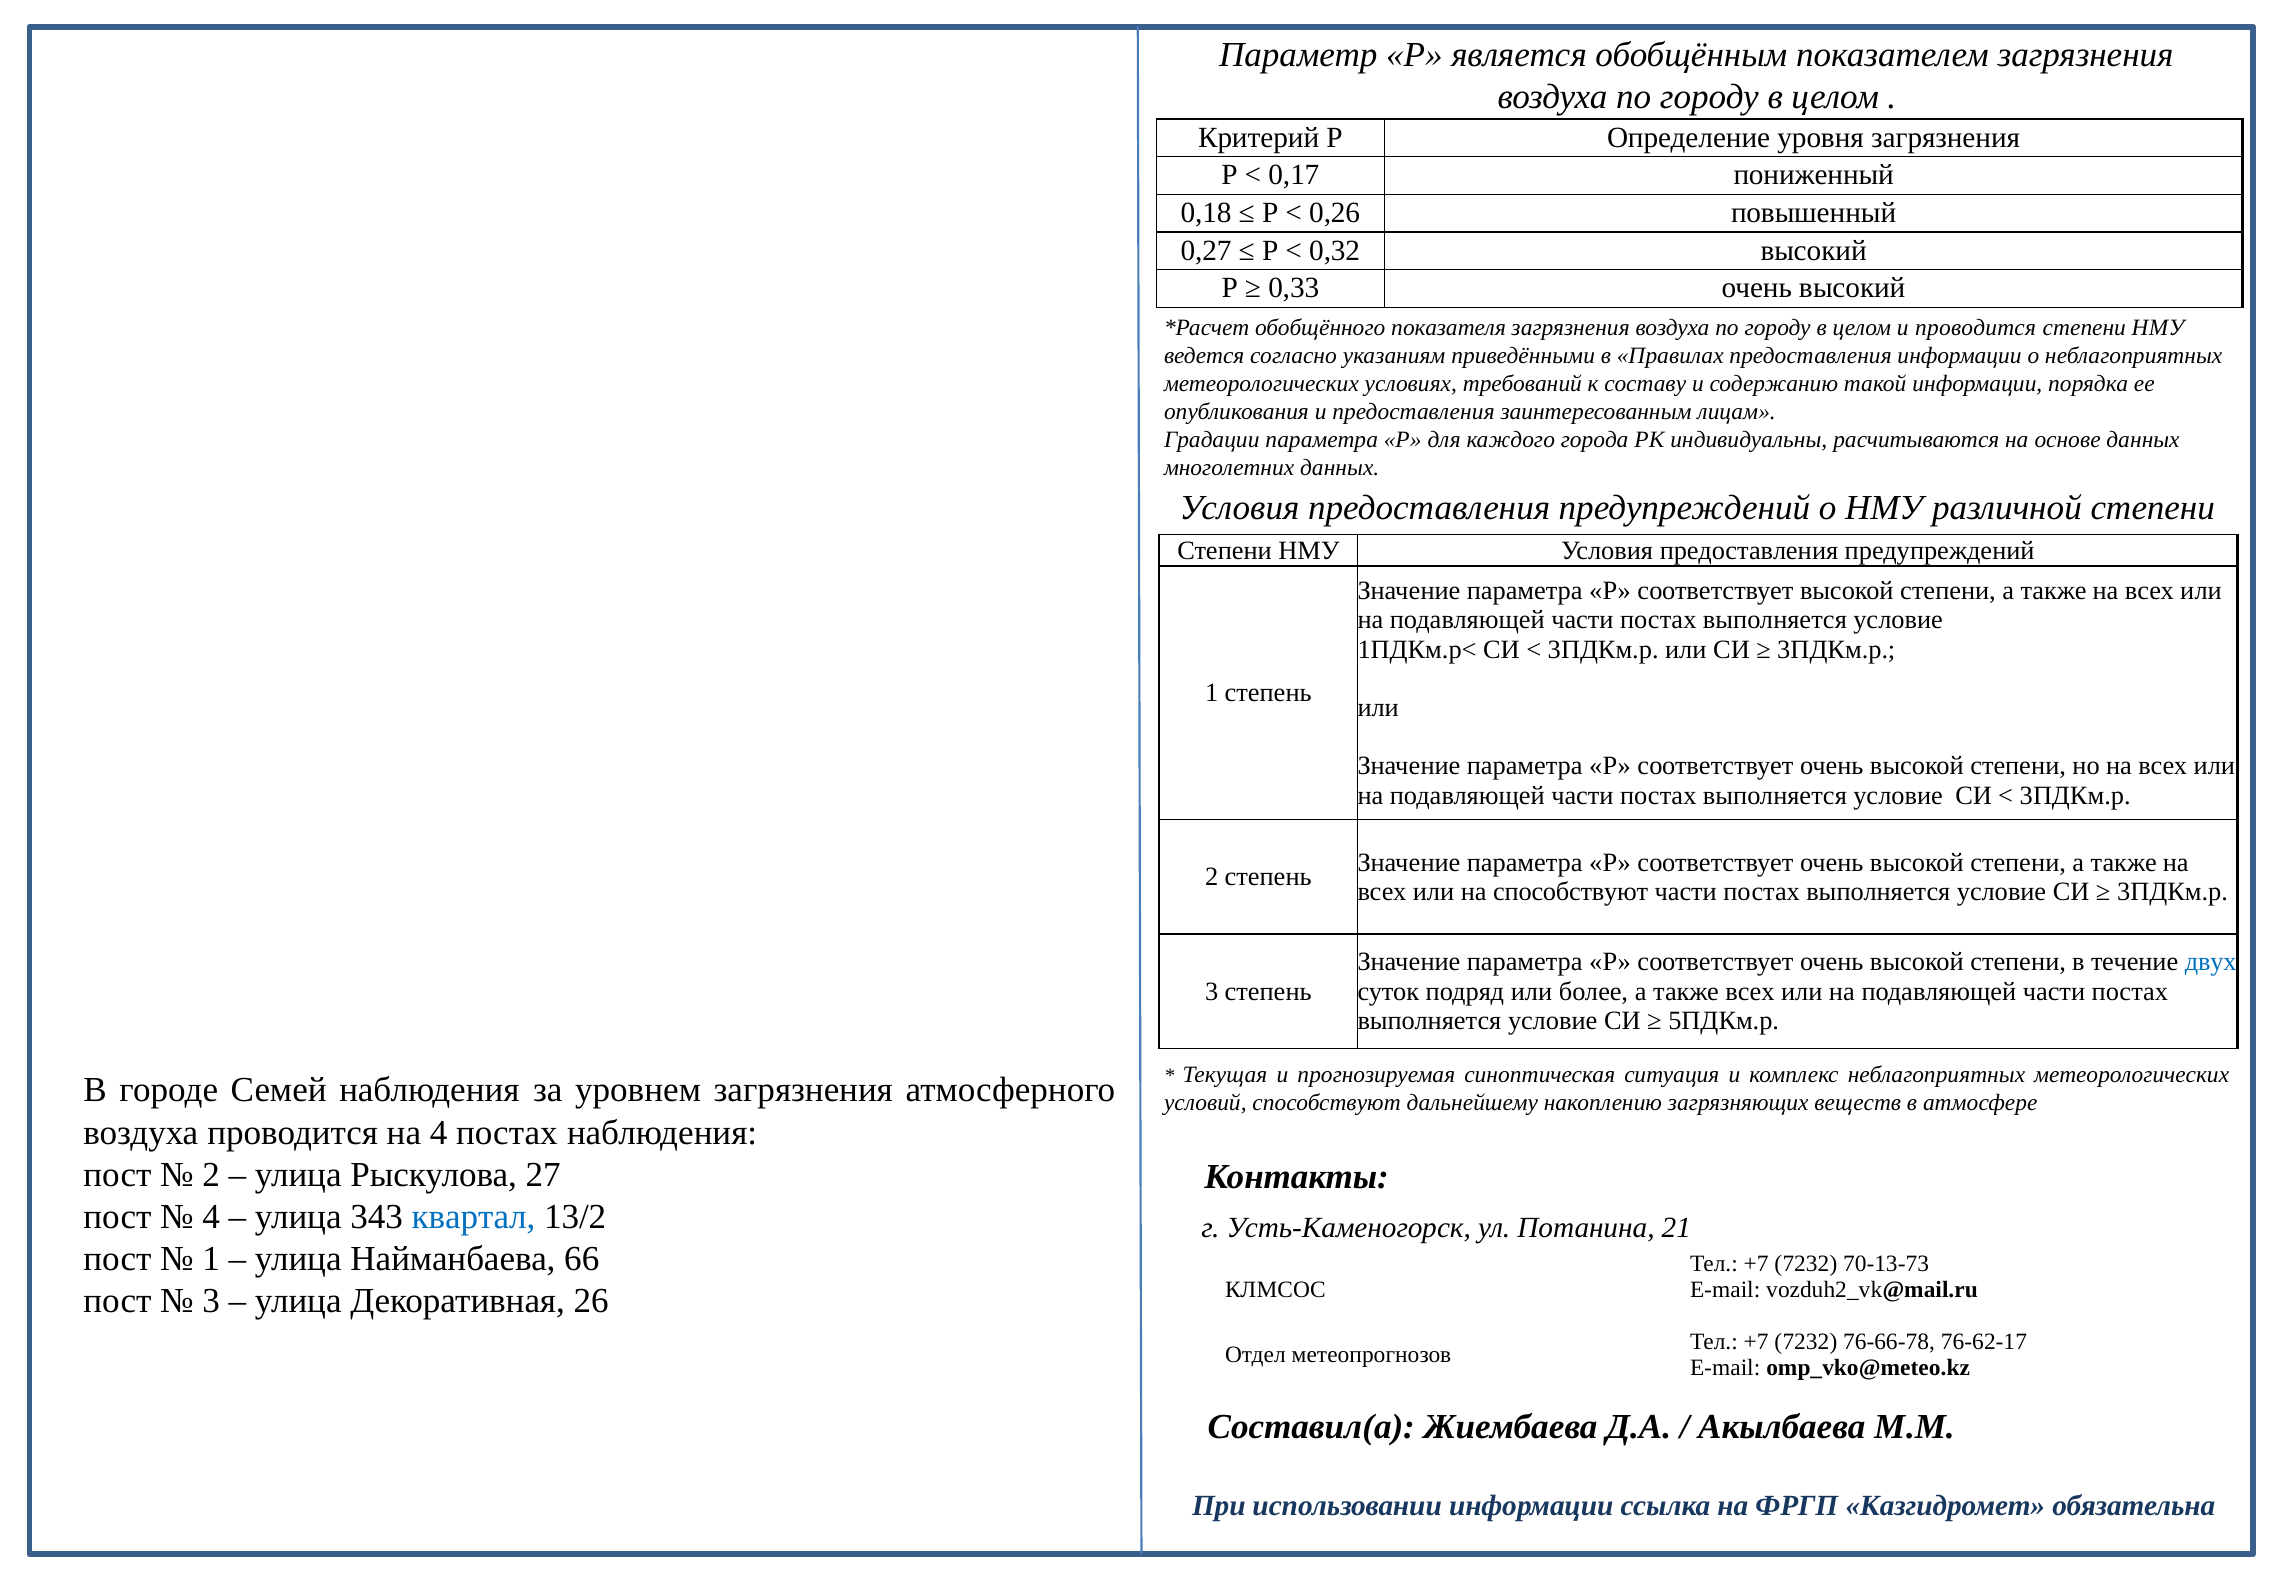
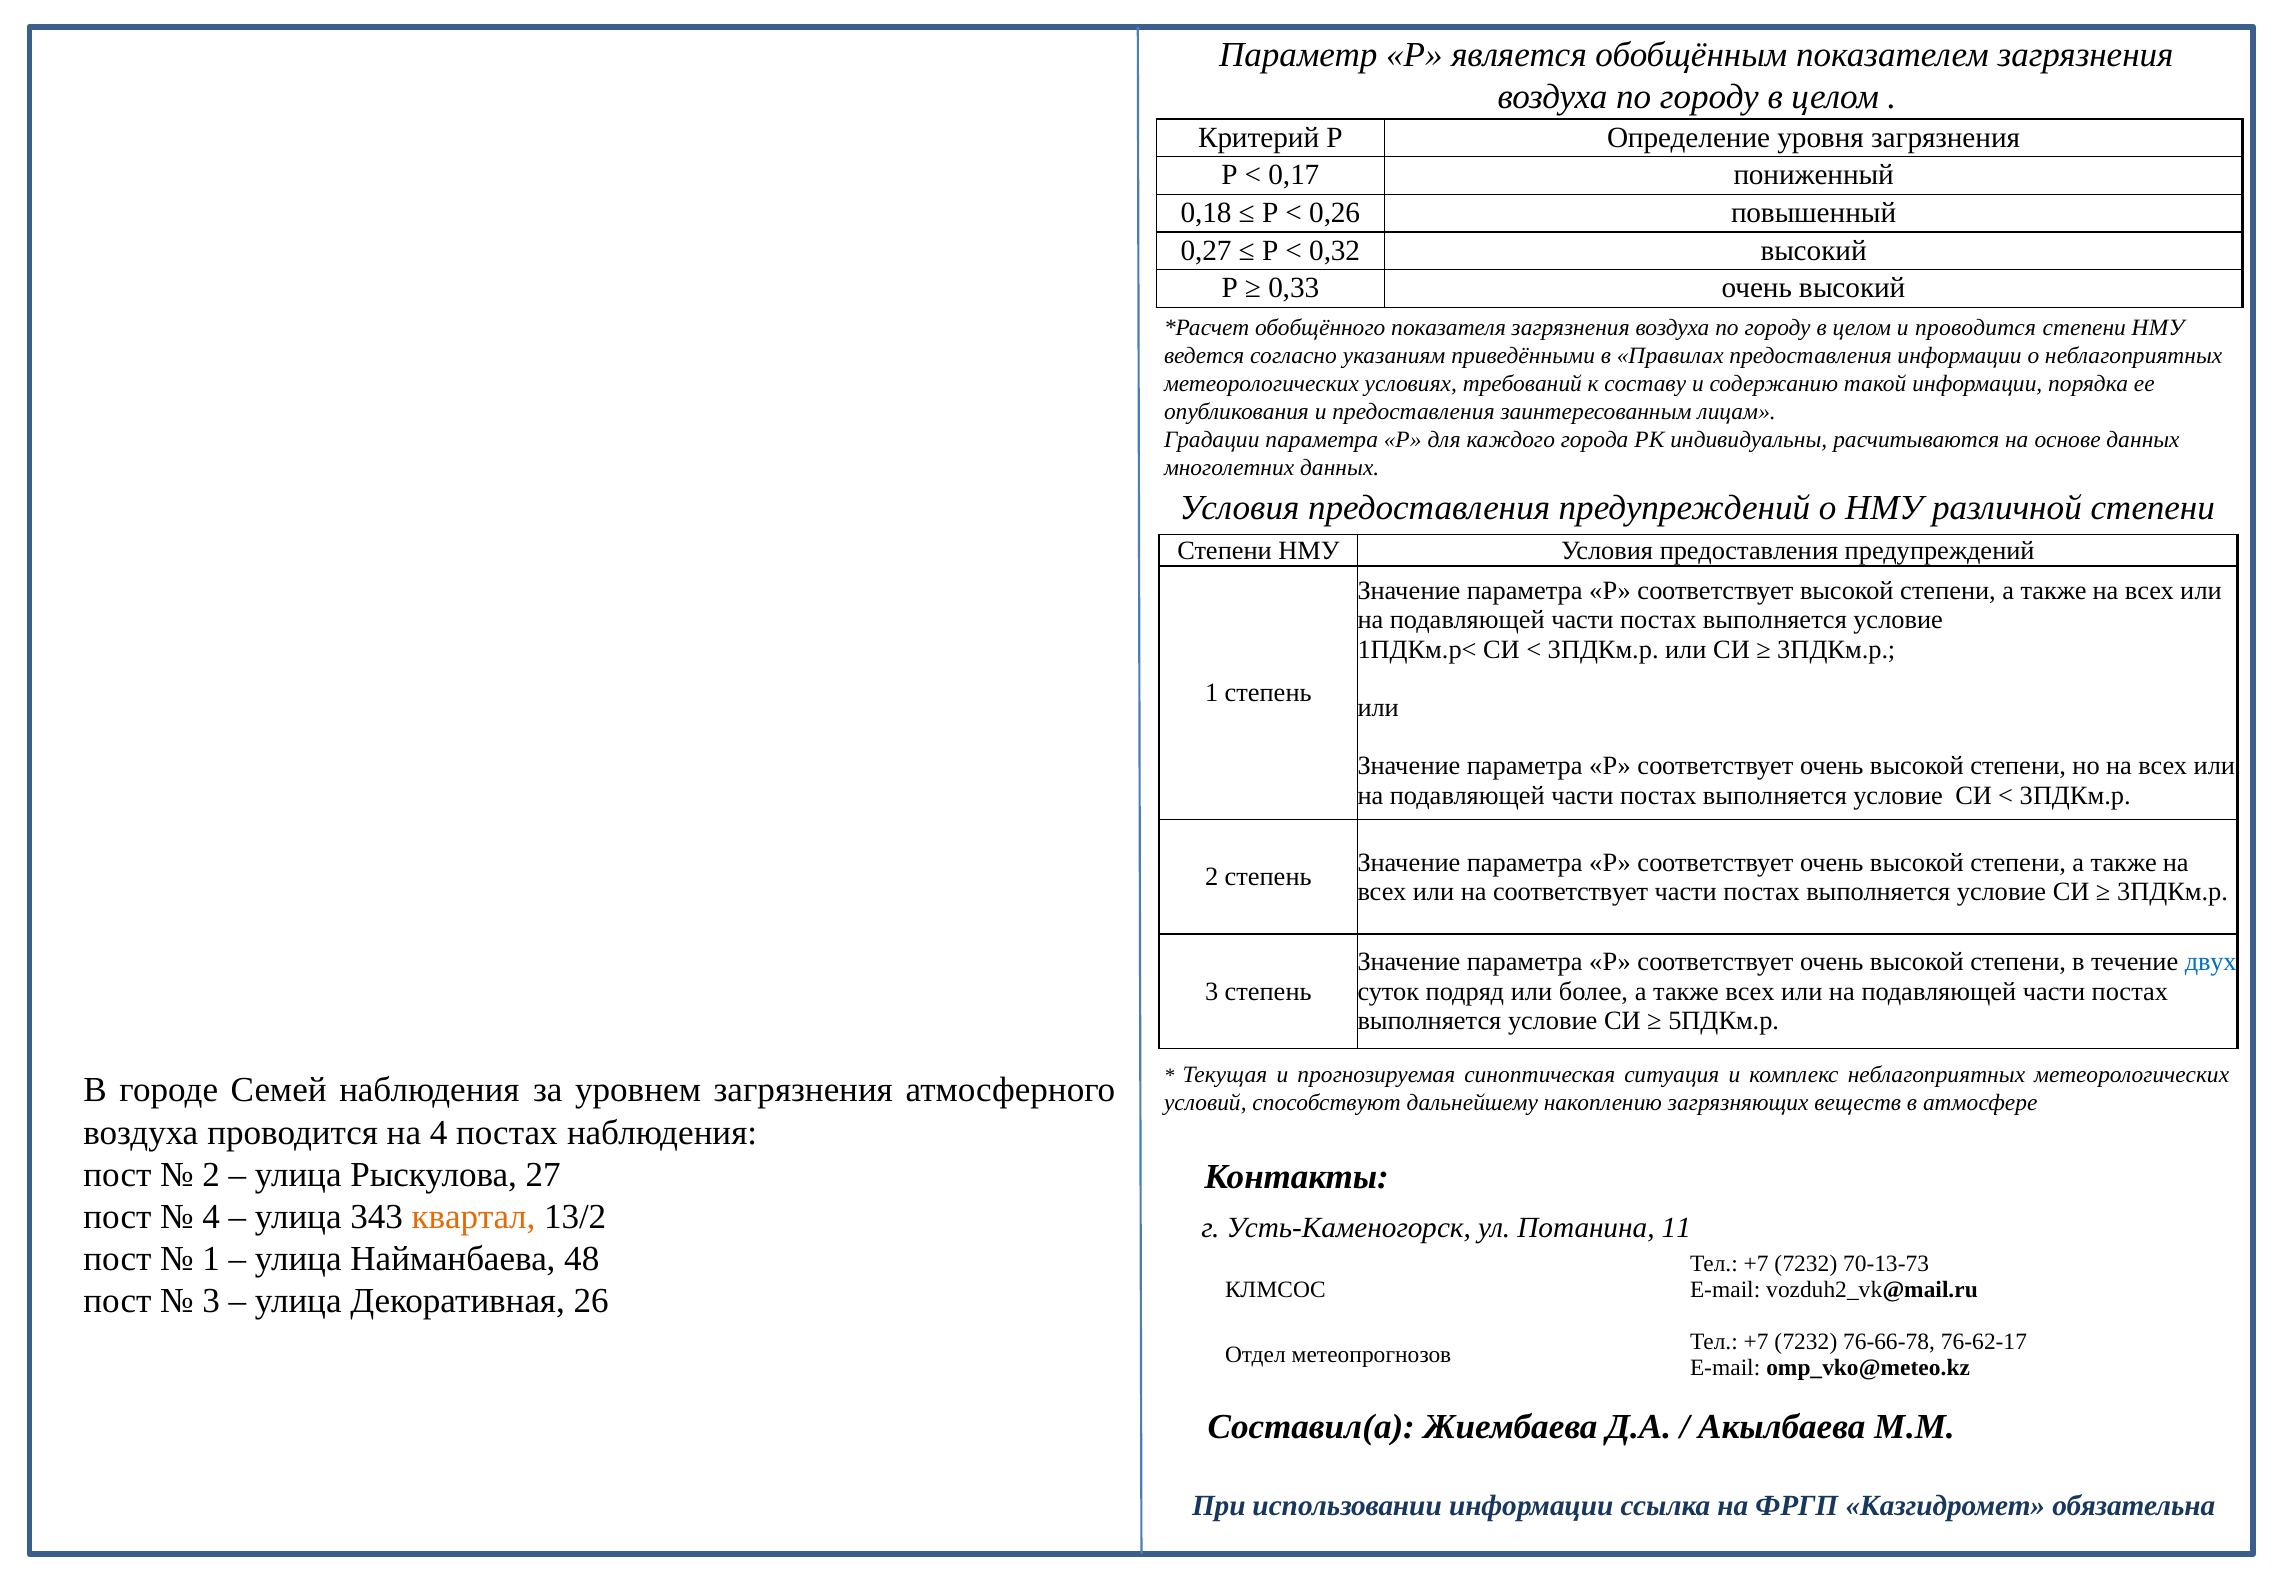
на способствуют: способствуют -> соответствует (1571, 891)
квартал colour: blue -> orange (473, 1216)
21: 21 -> 11 (1676, 1227)
66: 66 -> 48 (582, 1259)
